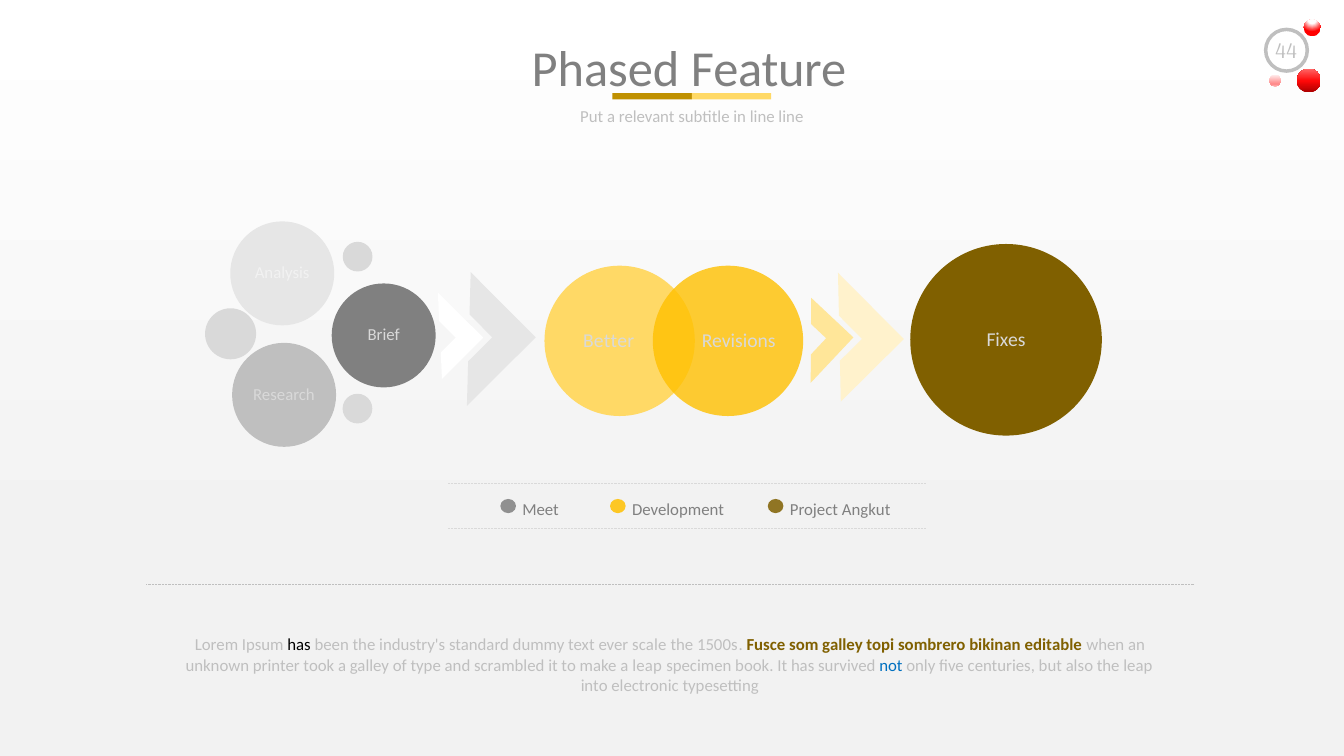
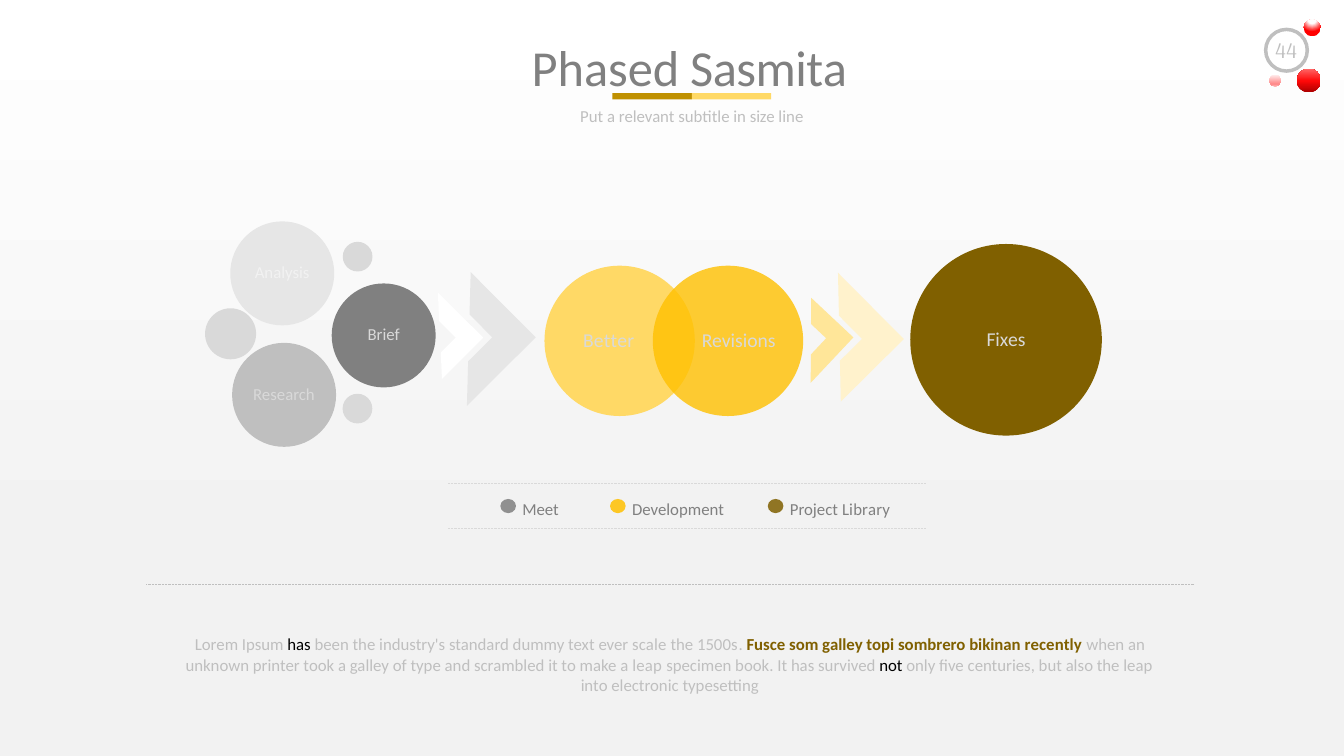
Feature: Feature -> Sasmita (769, 70)
in line: line -> size (762, 117)
Angkut: Angkut -> Library (866, 510)
editable: editable -> recently (1053, 645)
not colour: blue -> black (891, 666)
